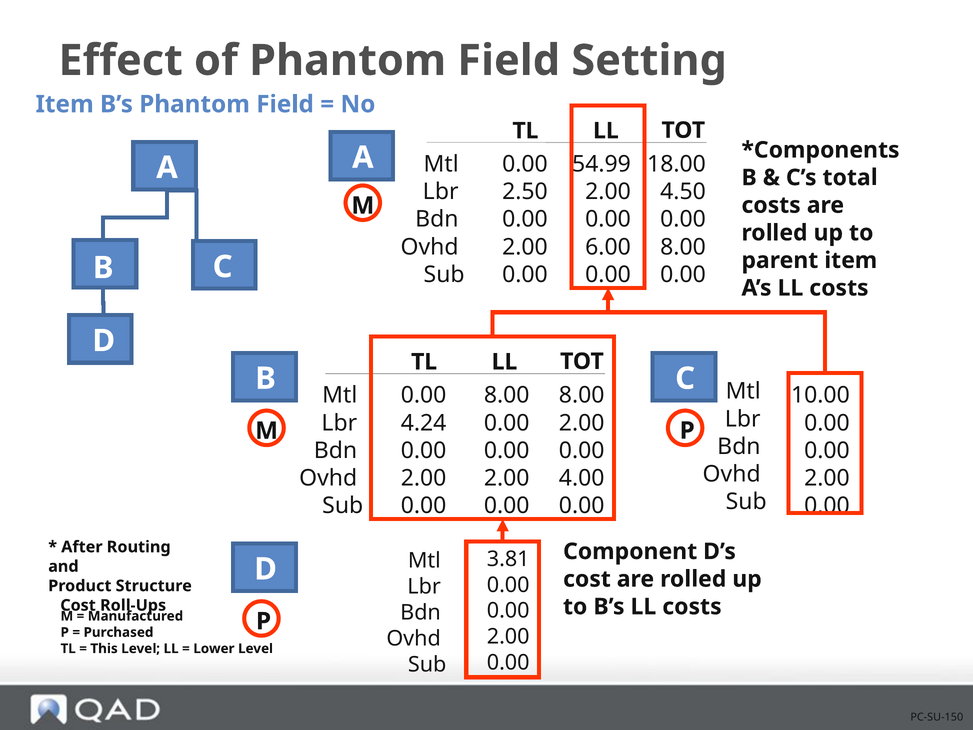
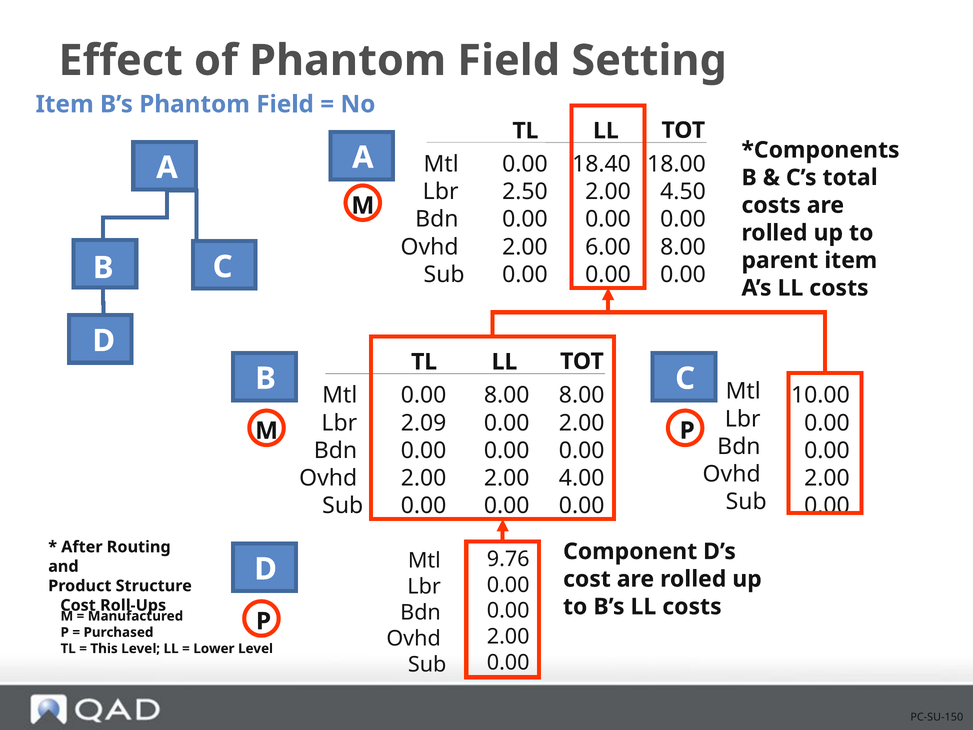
54.99: 54.99 -> 18.40 (601, 164)
4.24: 4.24 -> 2.09 (424, 423)
3.81: 3.81 -> 9.76 (508, 559)
